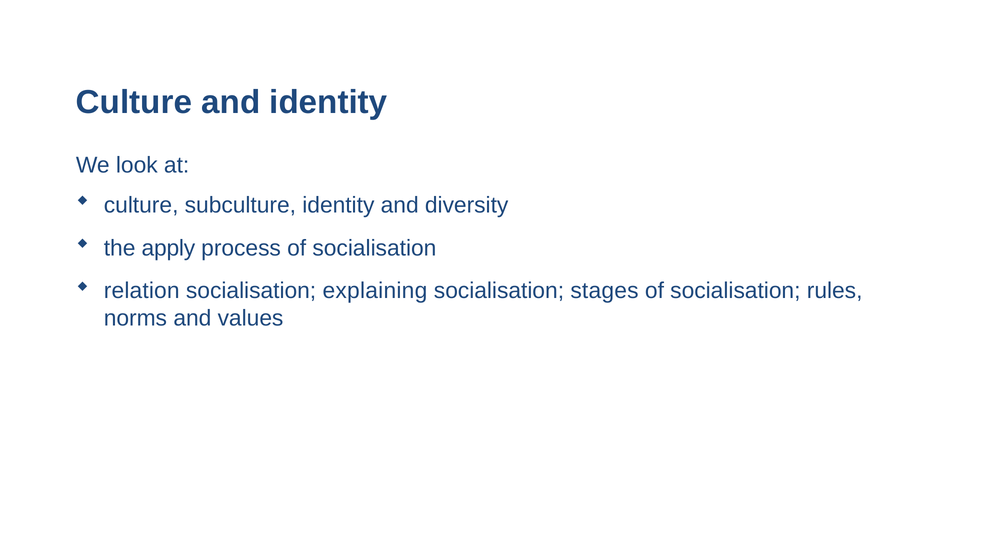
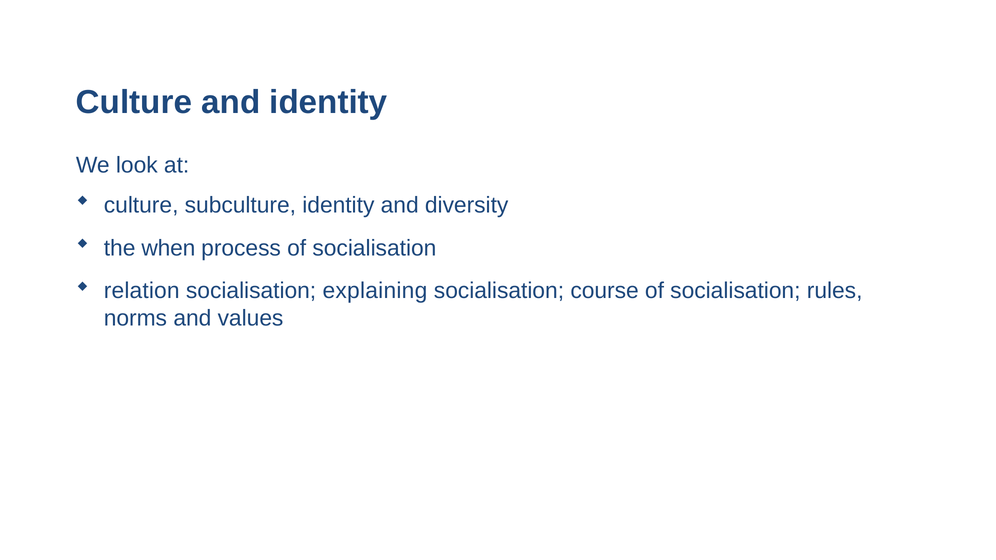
apply: apply -> when (168, 248)
stages: stages -> course (605, 291)
